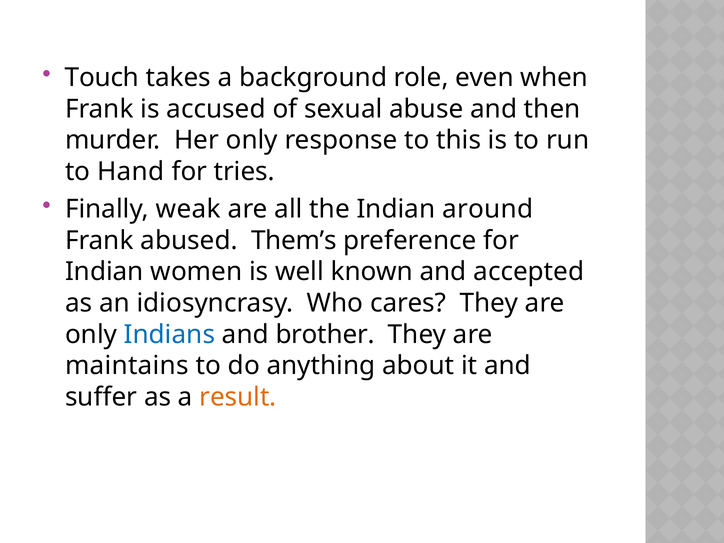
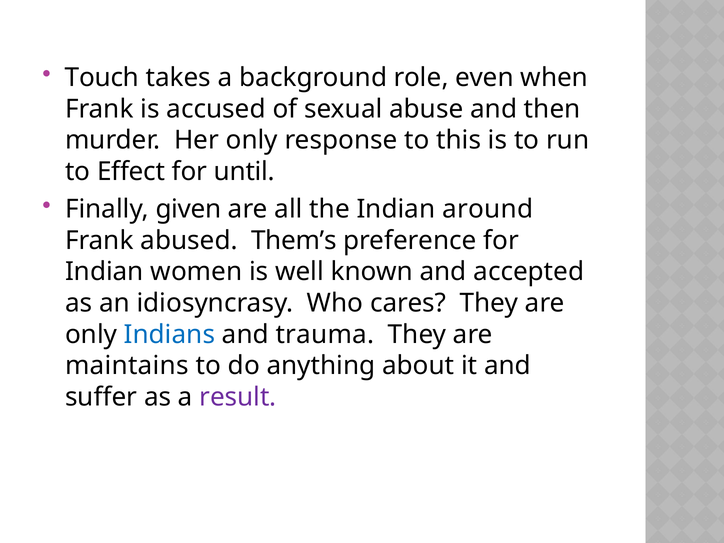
Hand: Hand -> Effect (131, 172)
tries: tries -> until (244, 172)
weak: weak -> given (189, 209)
brother: brother -> trauma (325, 335)
result colour: orange -> purple (238, 397)
